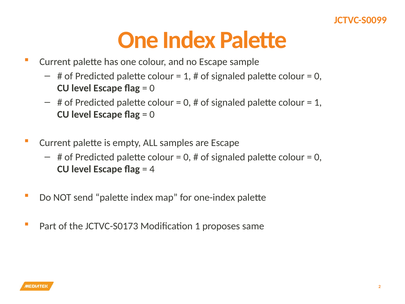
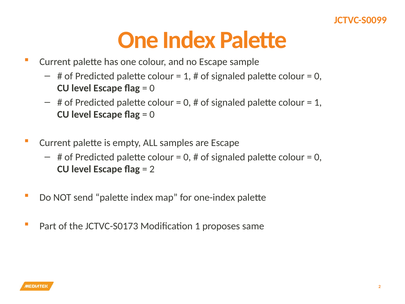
4: 4 -> 2 (152, 169)
